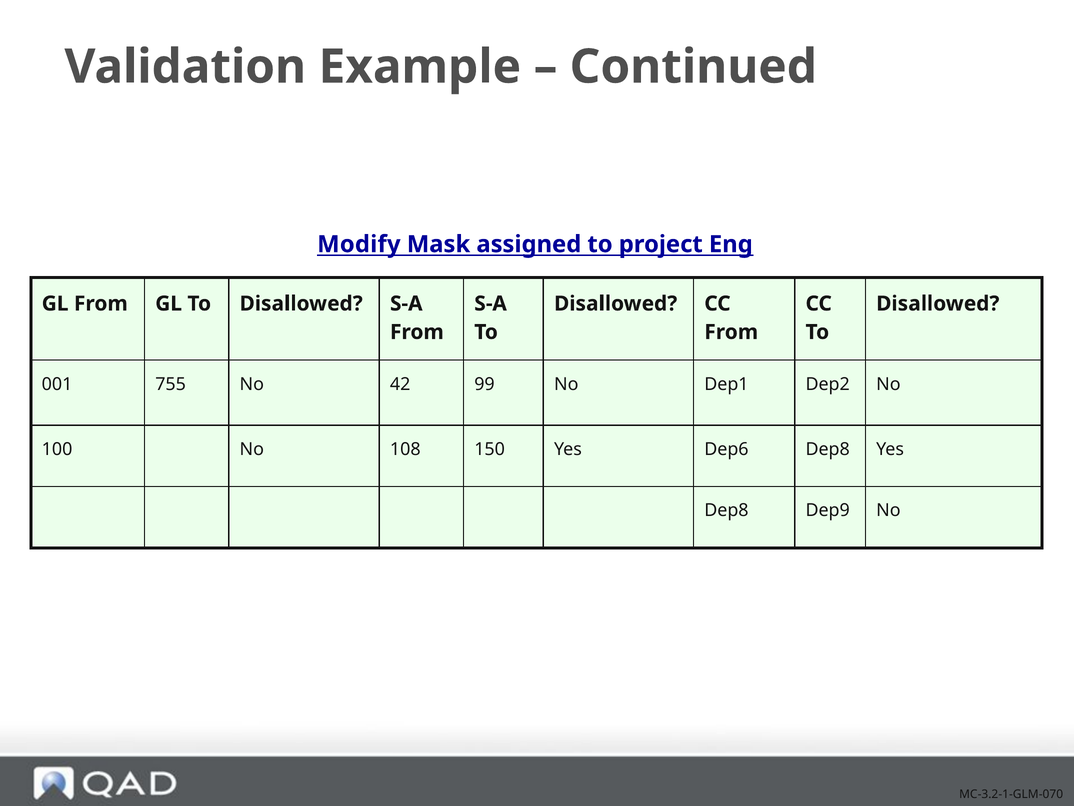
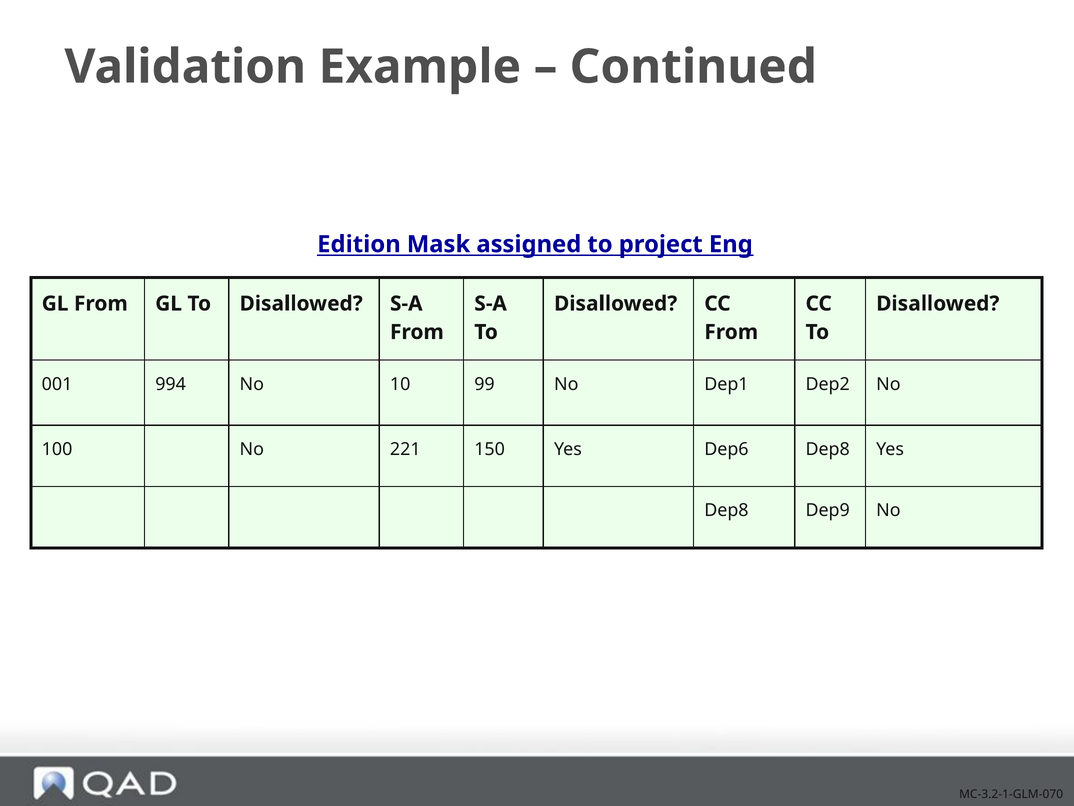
Modify: Modify -> Edition (359, 244)
755: 755 -> 994 (171, 384)
42: 42 -> 10 (400, 384)
108: 108 -> 221 (405, 449)
